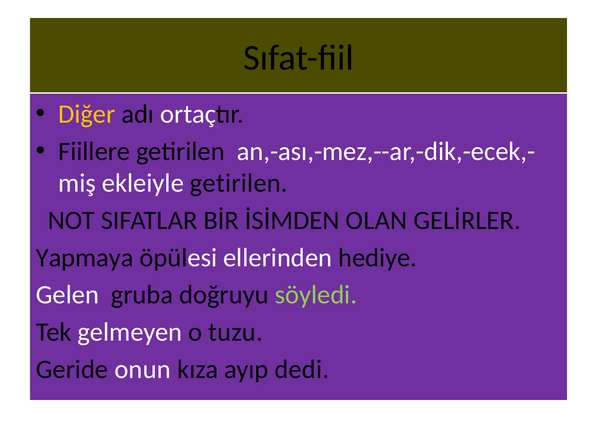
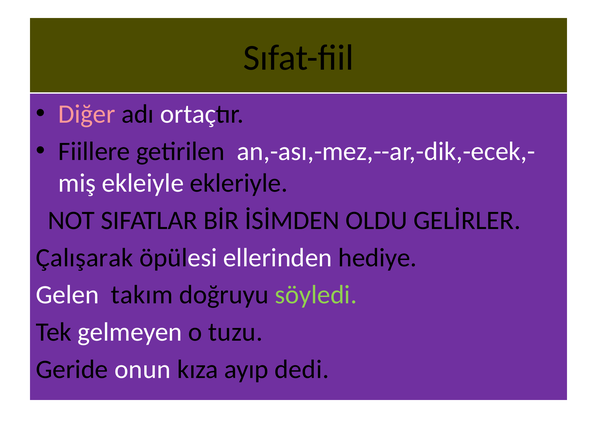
Diğer colour: yellow -> pink (87, 114)
ekleiyle getirilen: getirilen -> ekleriyle (239, 183)
OLAN: OLAN -> OLDU (377, 220)
Yapmaya: Yapmaya -> Çalışarak (85, 257)
gruba: gruba -> takım (142, 295)
